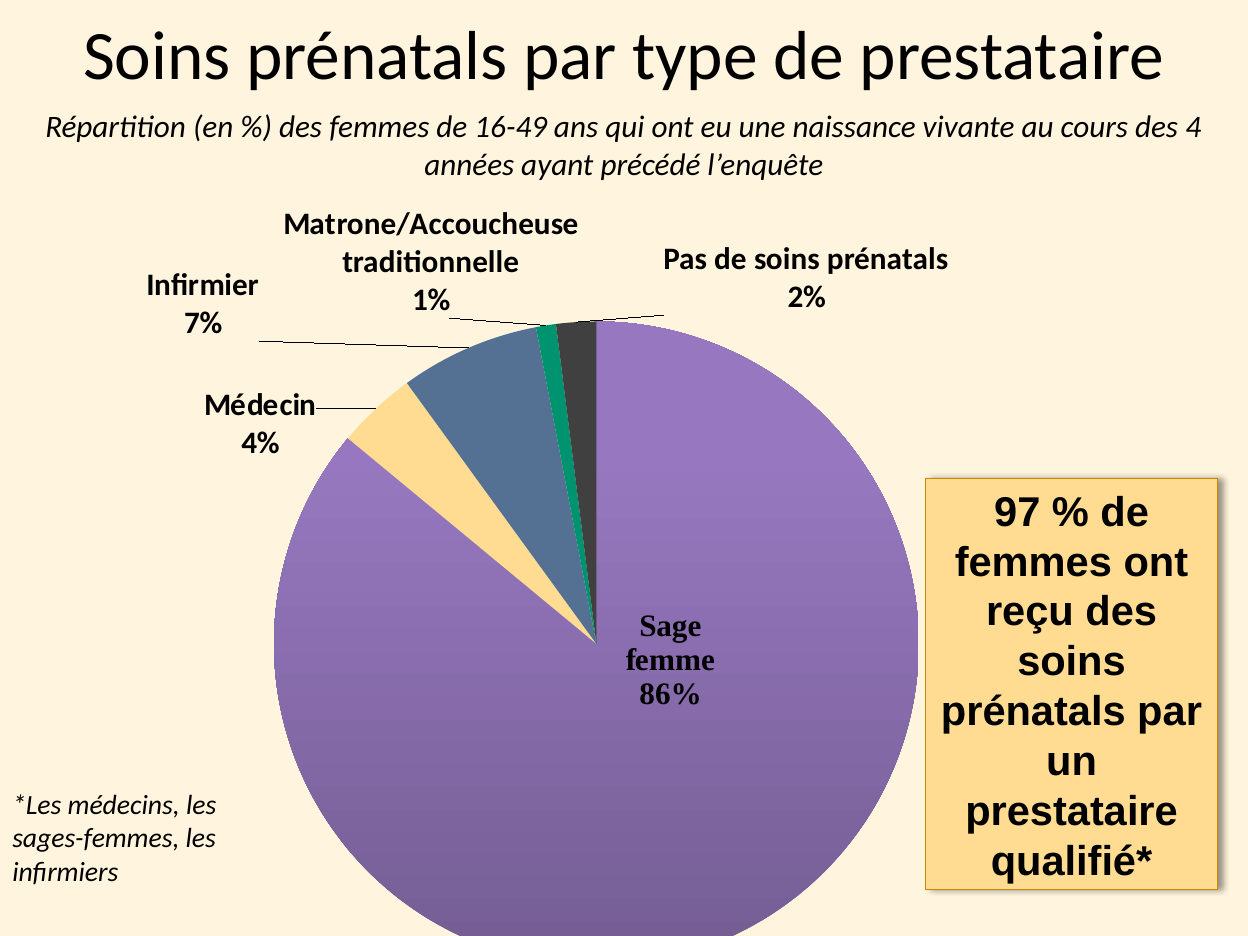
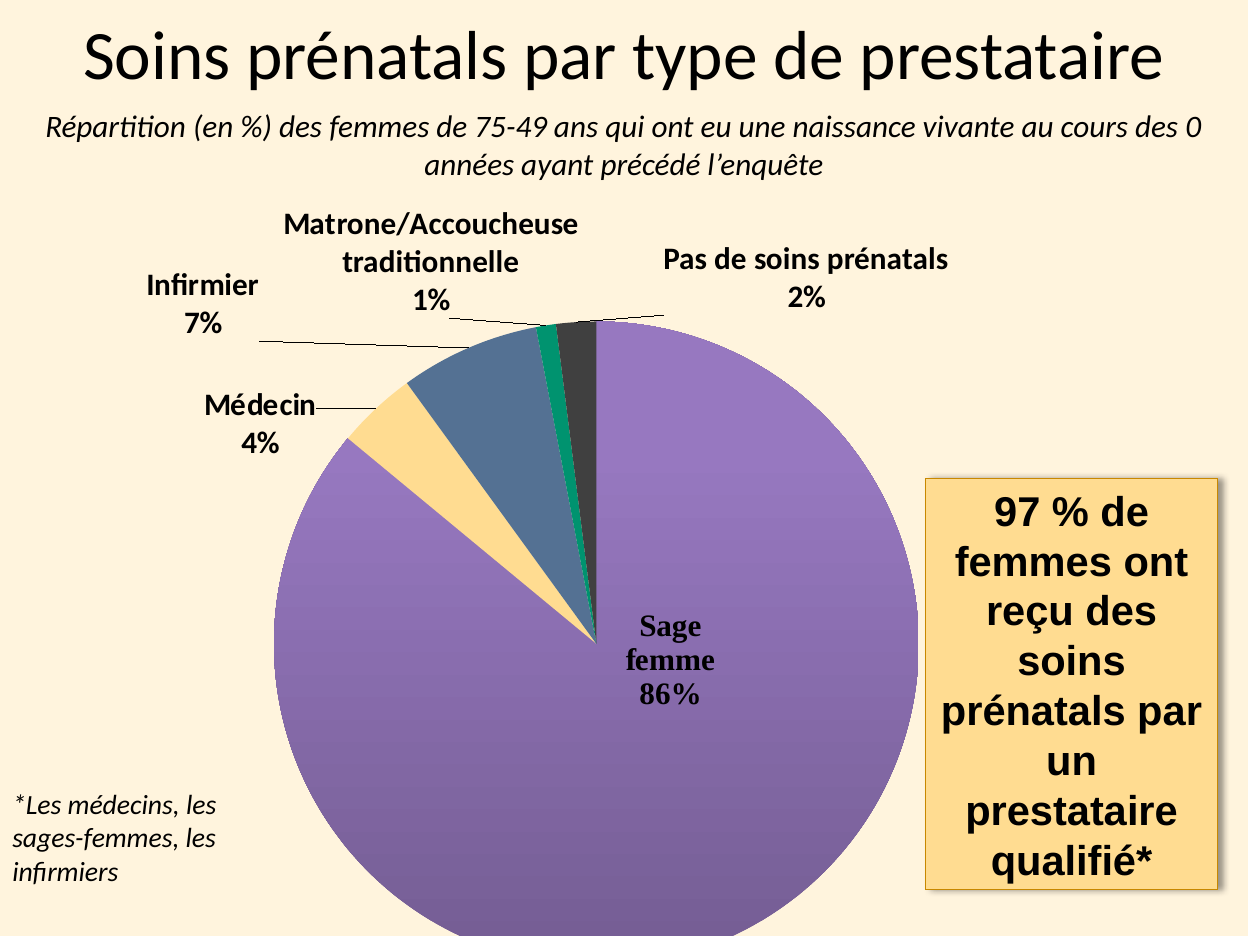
16-49: 16-49 -> 75-49 (511, 127)
4: 4 -> 0 (1193, 127)
